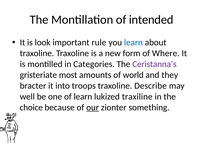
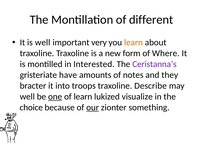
intended: intended -> different (151, 20)
is look: look -> well (43, 43)
rule: rule -> very (99, 43)
learn colour: blue -> orange (133, 43)
Categories: Categories -> Interested (94, 64)
most: most -> have (68, 75)
world: world -> notes (133, 75)
one underline: none -> present (55, 97)
traxiline: traxiline -> visualize (137, 97)
